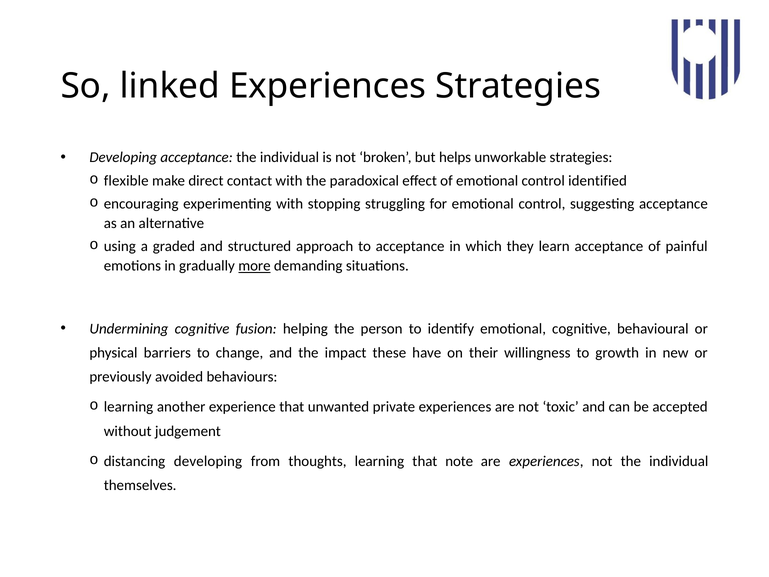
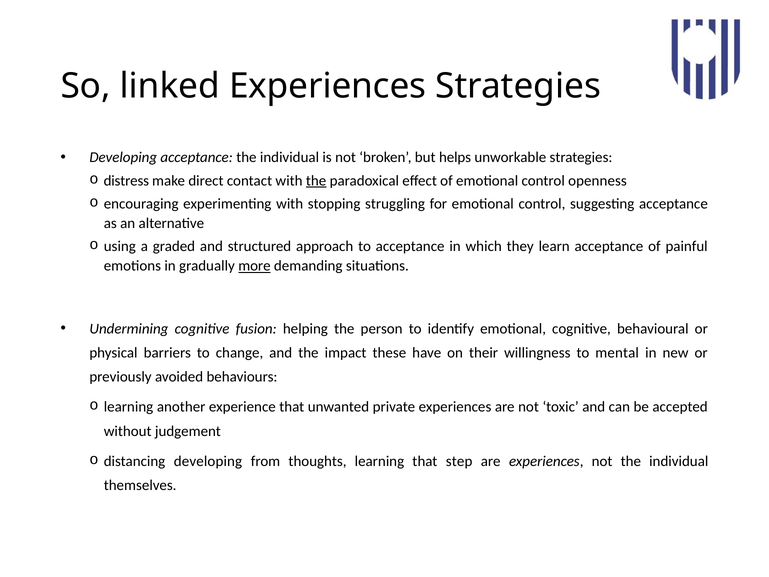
flexible: flexible -> distress (126, 181)
the underline: none -> present (316, 181)
identified: identified -> openness (597, 181)
growth: growth -> mental (617, 353)
note: note -> step (459, 461)
